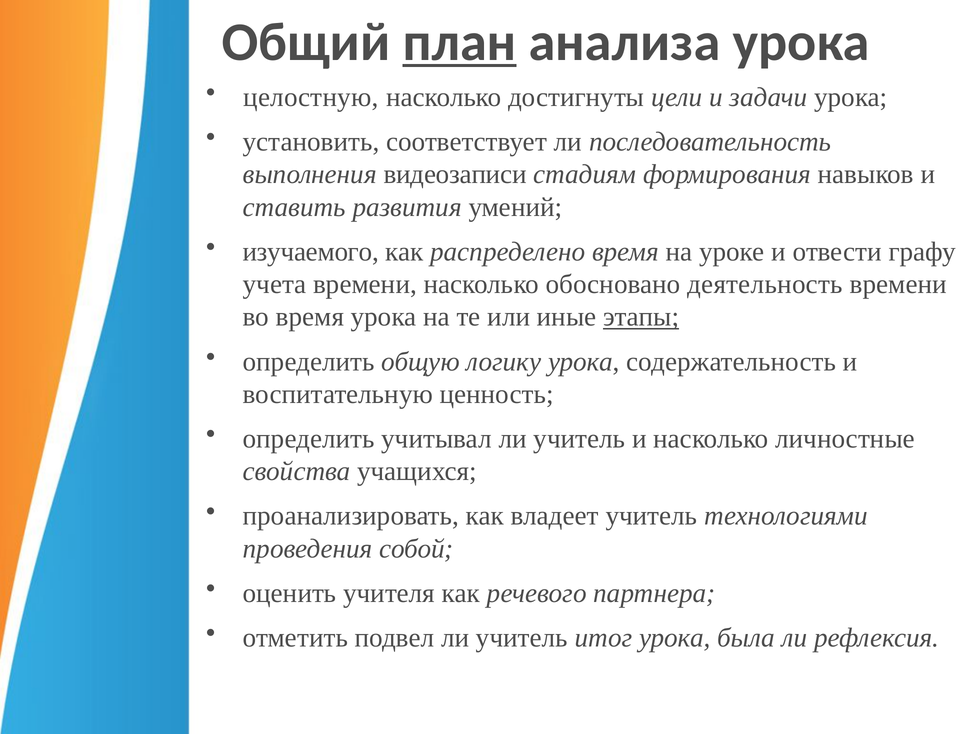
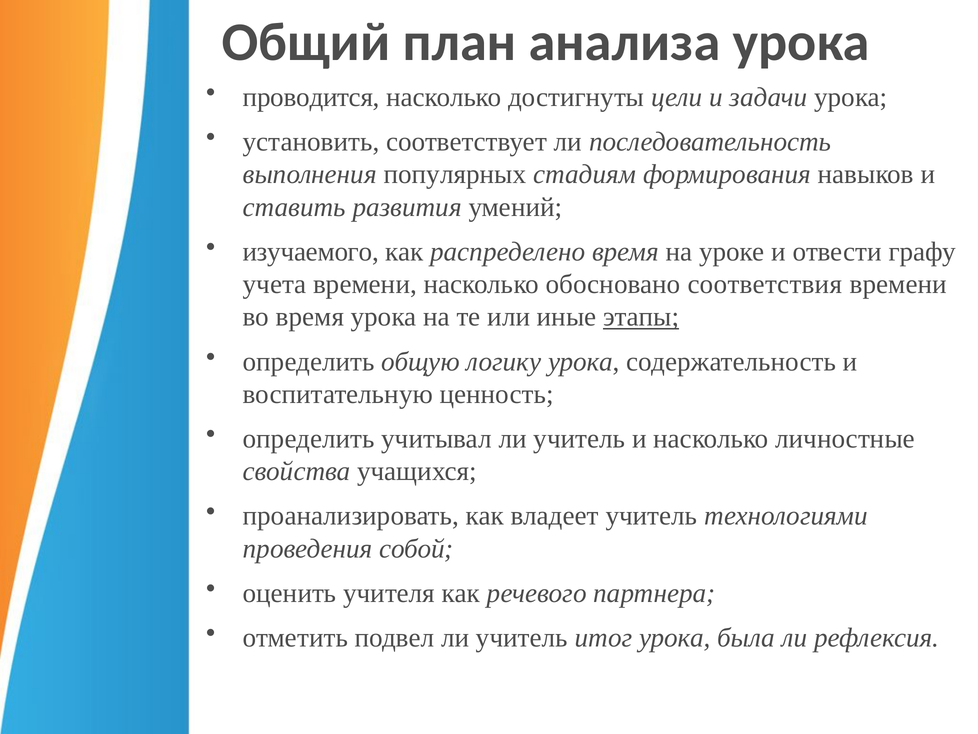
план underline: present -> none (459, 42)
целостную: целостную -> проводится (311, 97)
видеозаписи: видеозаписи -> популярных (455, 174)
деятельность: деятельность -> соответствия (765, 284)
